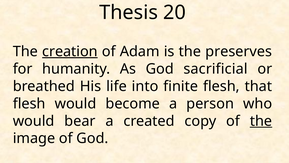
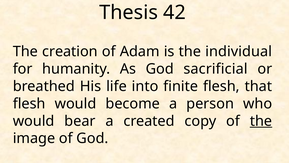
20: 20 -> 42 (174, 13)
creation underline: present -> none (70, 51)
preserves: preserves -> individual (239, 51)
